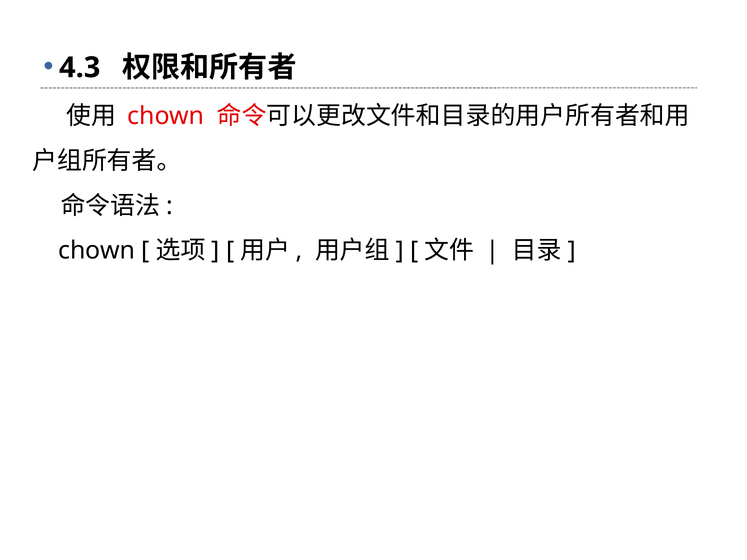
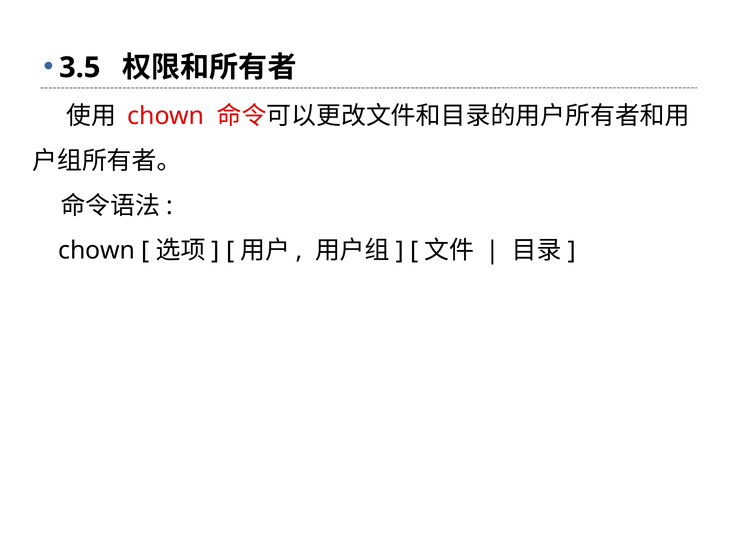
4.3: 4.3 -> 3.5 (80, 68)
